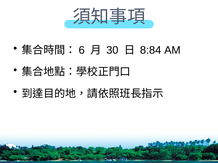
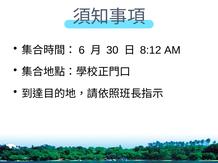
8:84: 8:84 -> 8:12 (151, 50)
